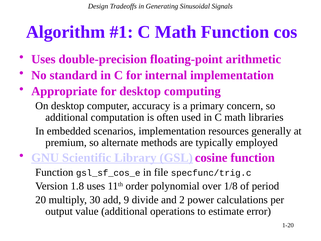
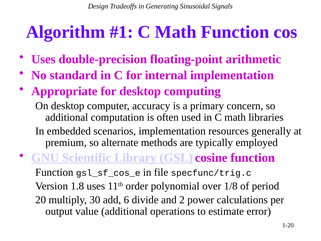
9: 9 -> 6 (126, 200)
